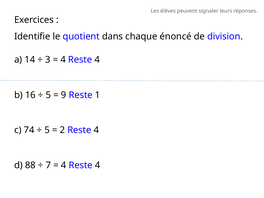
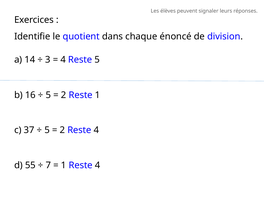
4: 4 -> 5 (97, 60)
9: 9 -> 2 (64, 95)
74: 74 -> 37 (29, 130)
88: 88 -> 55 (30, 165)
4: 4 -> 1 (64, 165)
